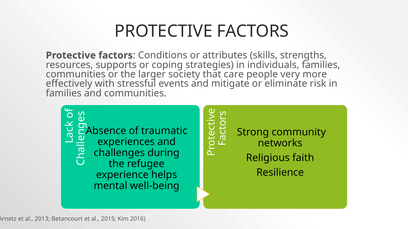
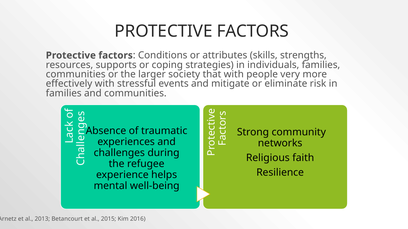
that care: care -> with (234, 74)
